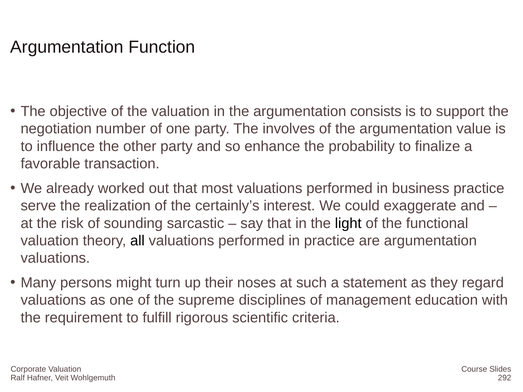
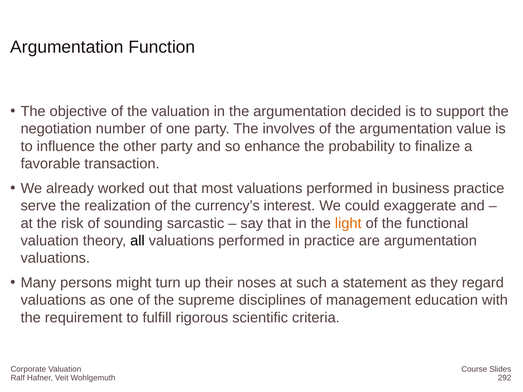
consists: consists -> decided (376, 111)
certainly’s: certainly’s -> currency’s (227, 206)
light colour: black -> orange (348, 223)
